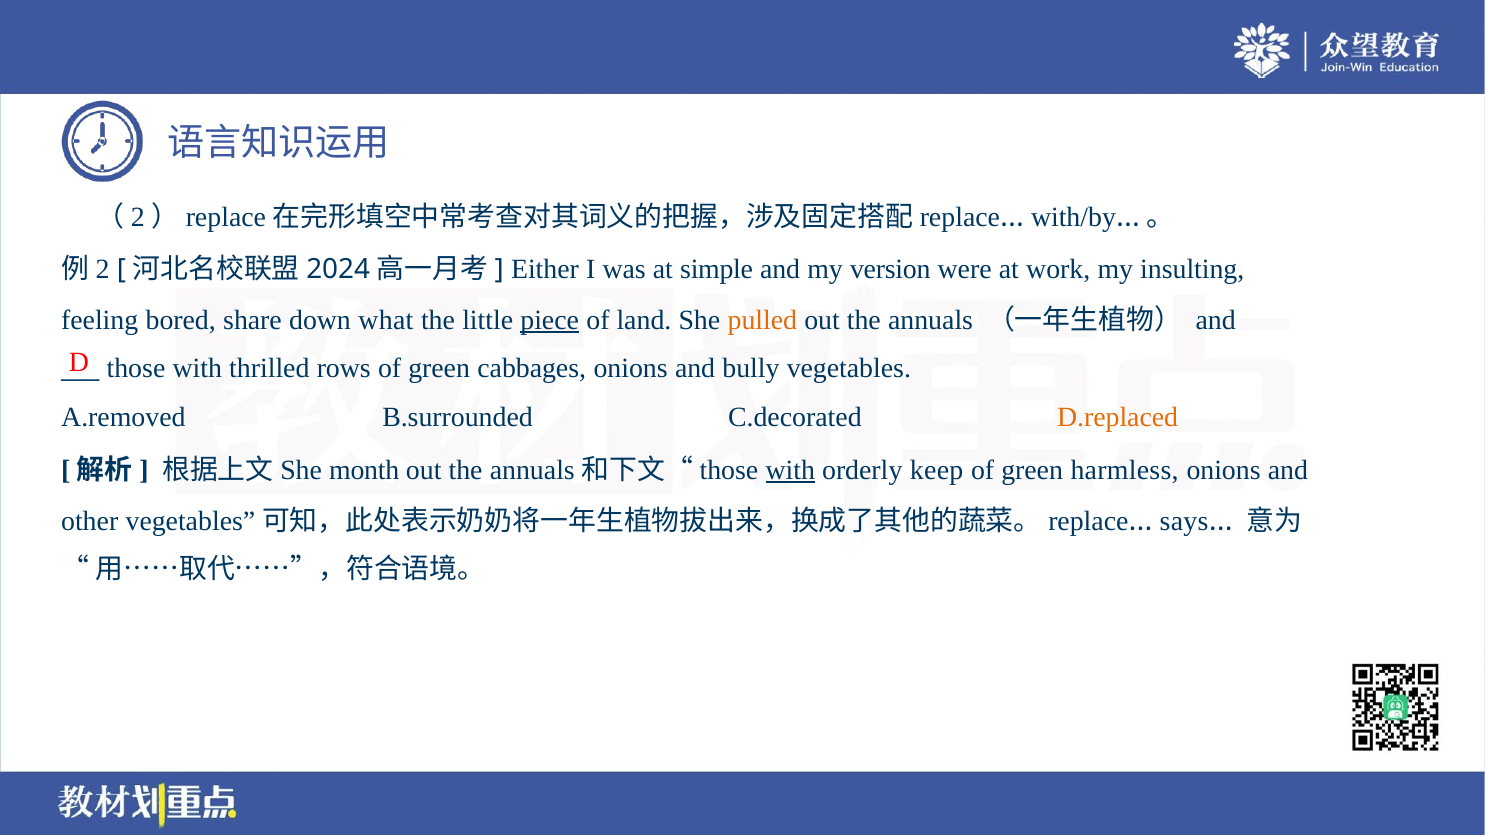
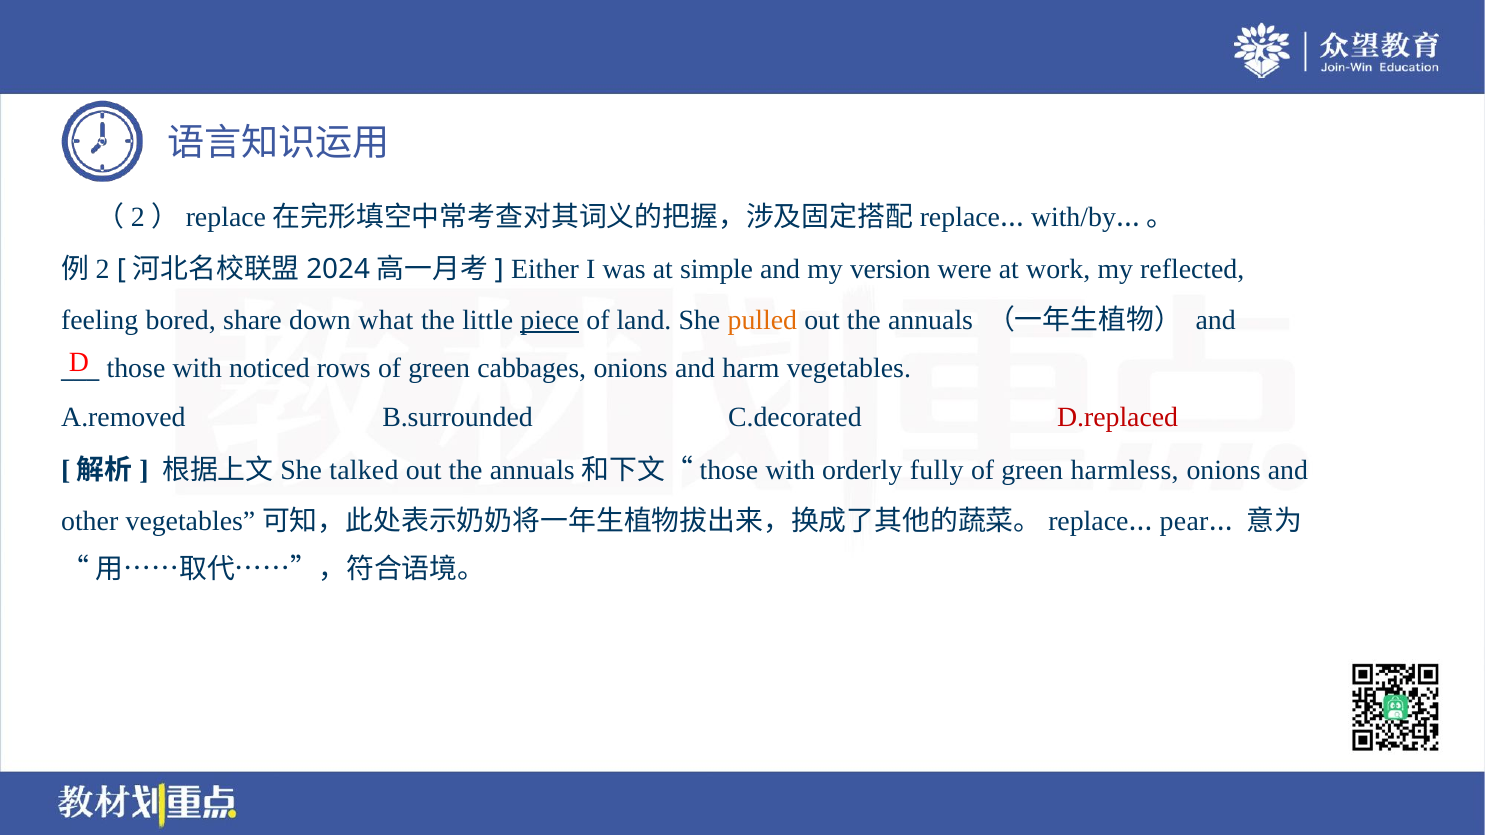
insulting: insulting -> reflected (1192, 269)
thrilled: thrilled -> noticed (269, 368)
bully: bully -> harm (751, 368)
D.replaced colour: orange -> red (1118, 417)
month: month -> talked (364, 470)
with underline: present -> none (790, 470)
keep: keep -> fully (937, 470)
says: says -> pear (1184, 521)
